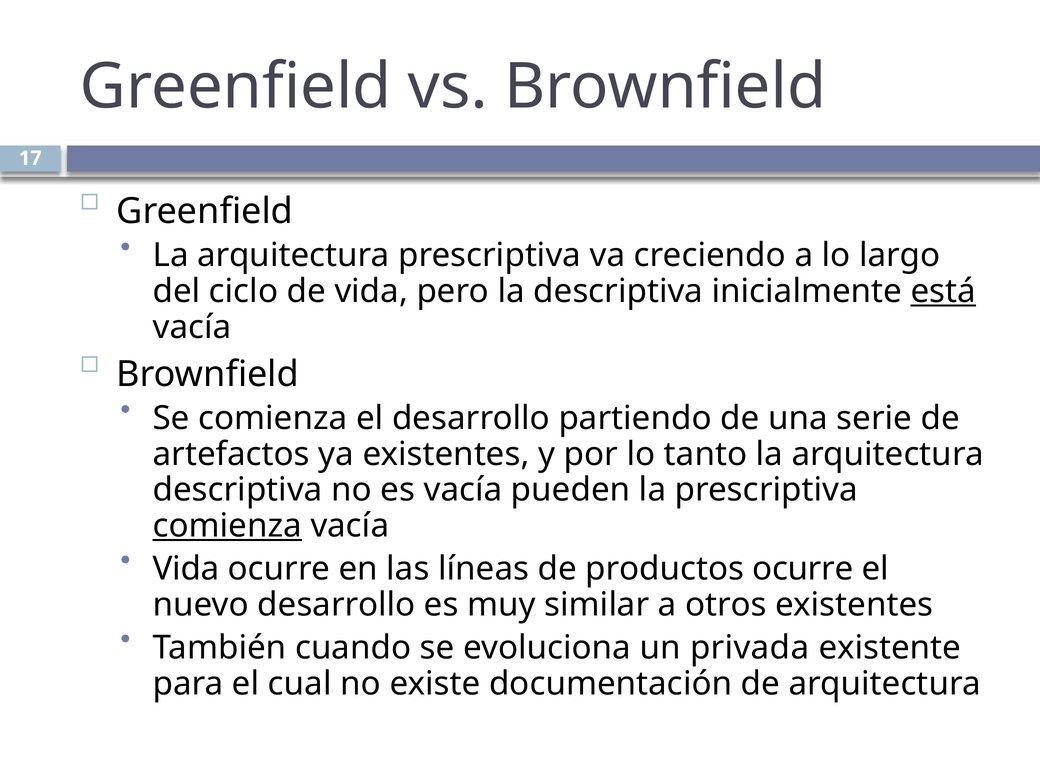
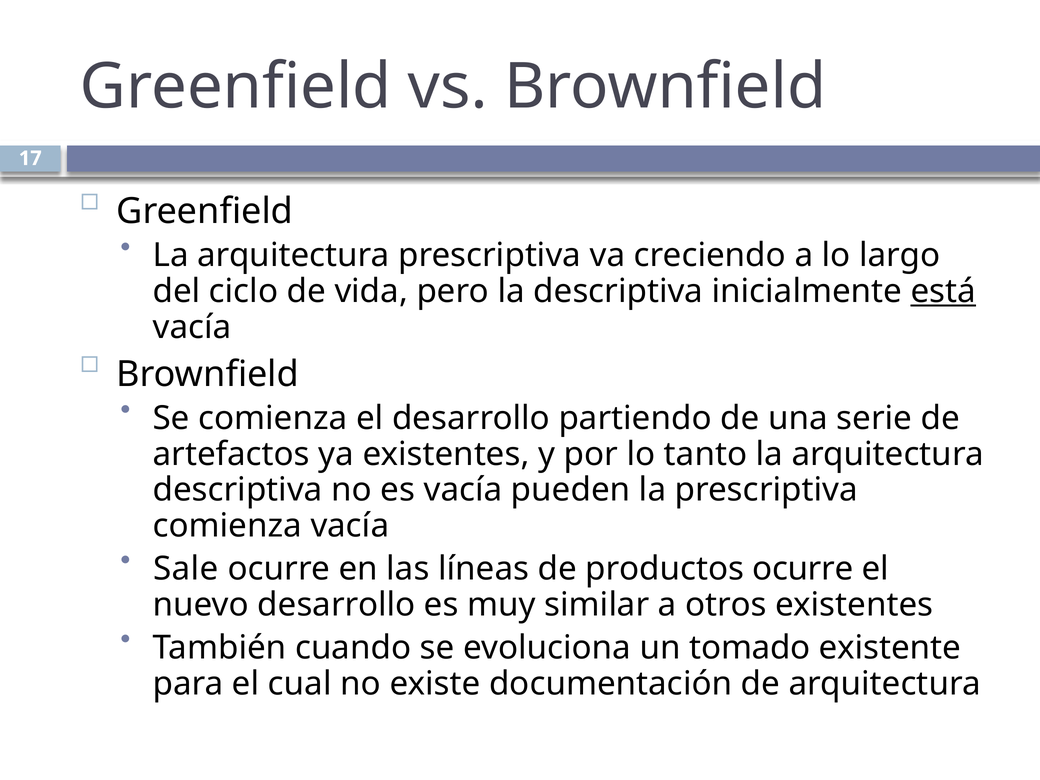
comienza underline: present -> none (227, 526)
Vida: Vida -> Sale (186, 569)
privada: privada -> tomado (750, 648)
